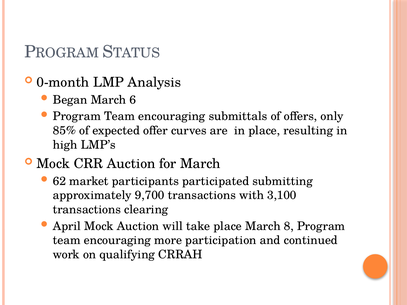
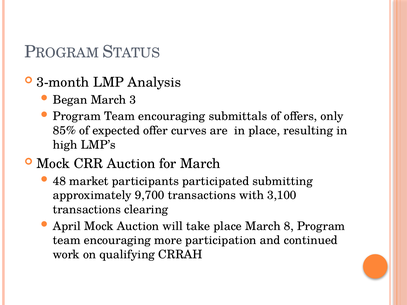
0-month: 0-month -> 3-month (63, 82)
6: 6 -> 3 (133, 100)
62: 62 -> 48 (59, 181)
